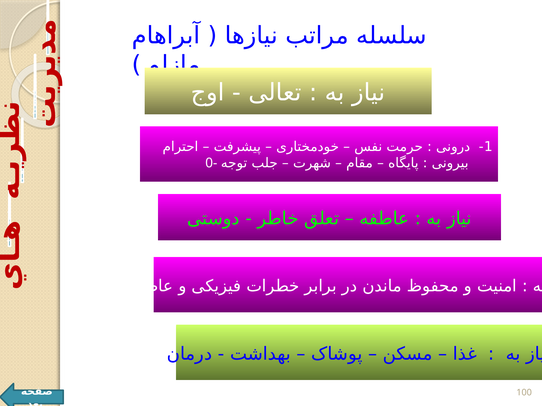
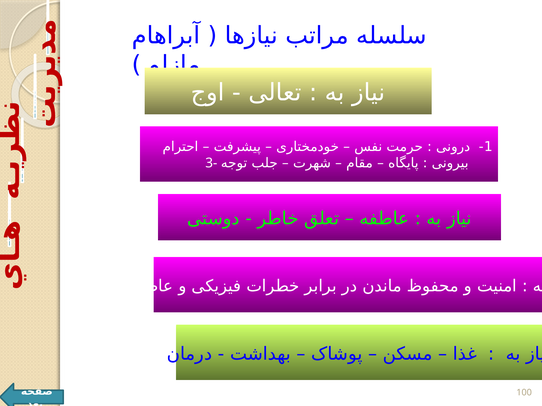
0-: 0- -> 3- (211, 163)
